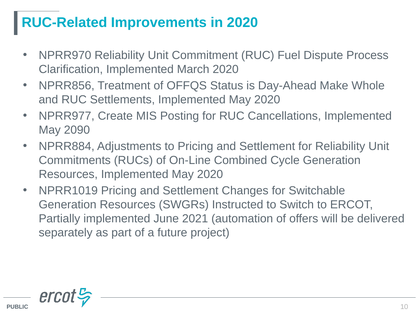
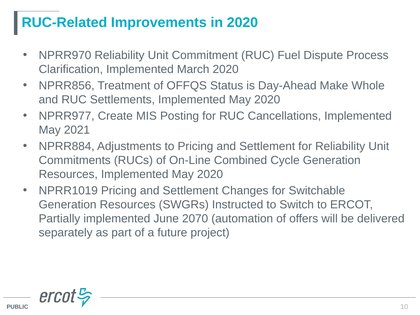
2090: 2090 -> 2021 (77, 130)
2021: 2021 -> 2070 (195, 219)
